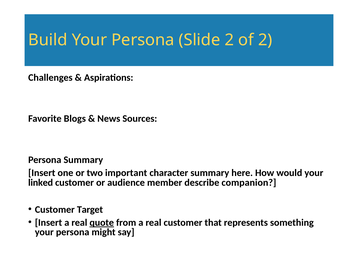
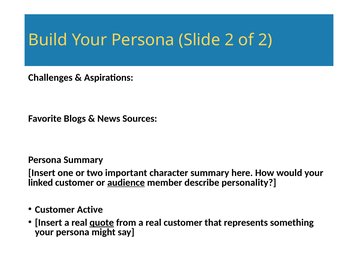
audience underline: none -> present (126, 183)
companion: companion -> personality (249, 183)
Target: Target -> Active (90, 210)
